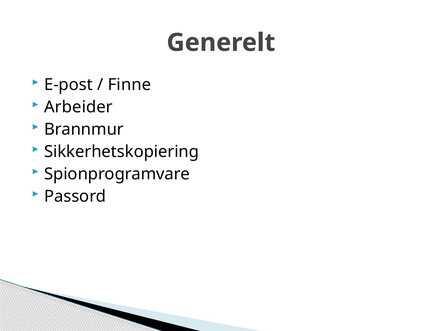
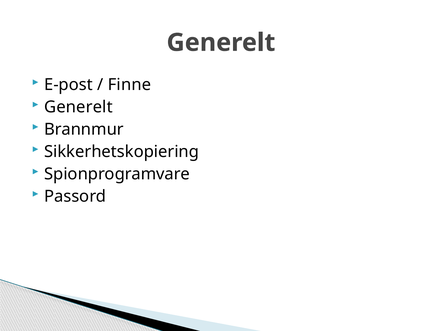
Arbeider: Arbeider -> Generelt (78, 107)
